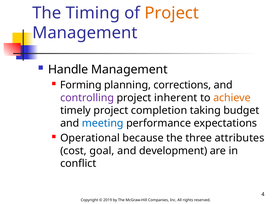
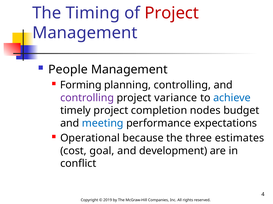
Project colour: orange -> red (172, 13)
Handle: Handle -> People (68, 70)
planning corrections: corrections -> controlling (182, 85)
inherent: inherent -> variance (176, 98)
achieve colour: orange -> blue (232, 98)
taking: taking -> nodes (205, 111)
attributes: attributes -> estimates (240, 139)
